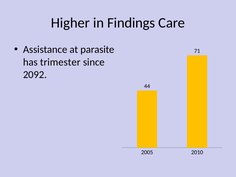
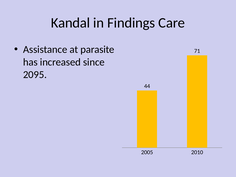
Higher: Higher -> Kandal (70, 23)
trimester: trimester -> increased (60, 62)
2092: 2092 -> 2095 (35, 75)
